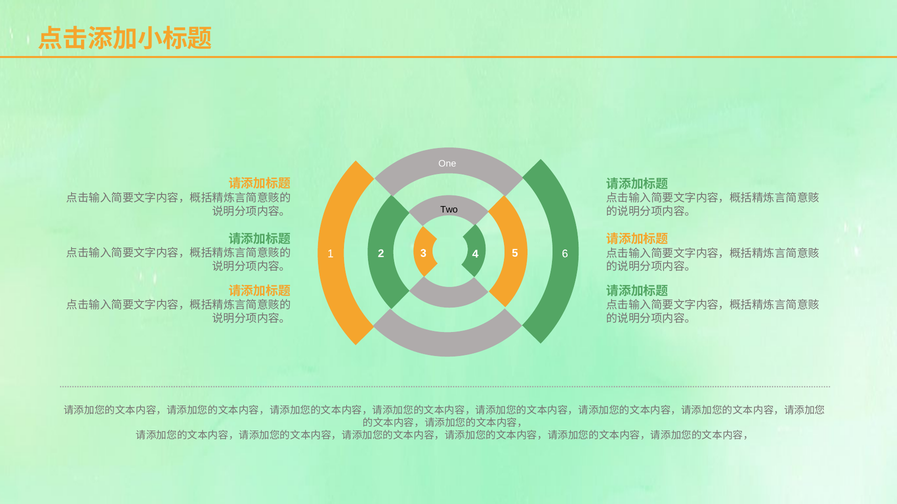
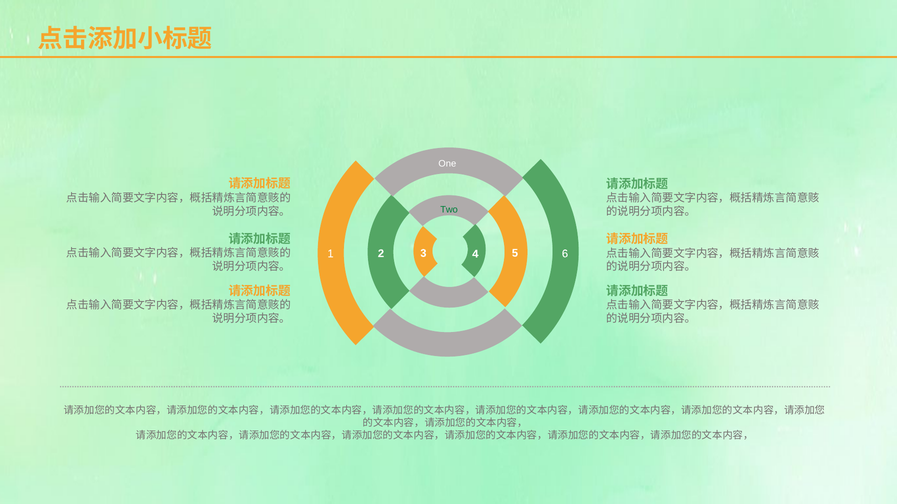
Two colour: black -> green (449, 210)
